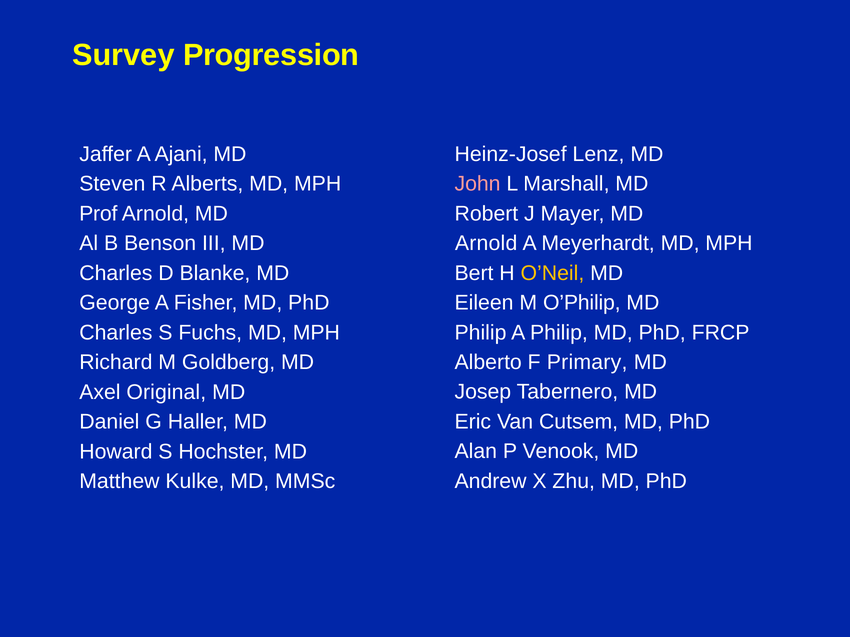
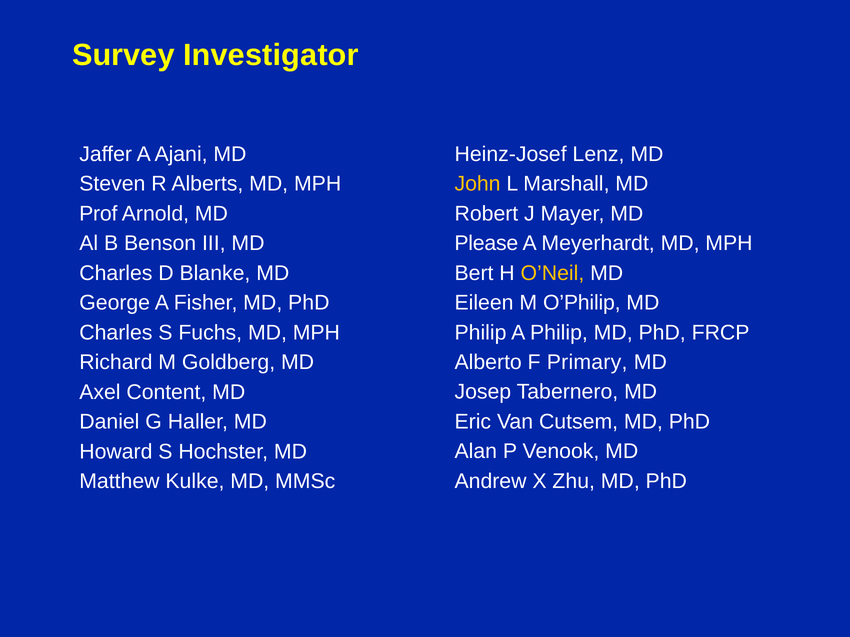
Progression: Progression -> Investigator (271, 55)
John colour: pink -> yellow (478, 184)
Arnold: Arnold -> Please (486, 244)
Original: Original -> Content (166, 392)
